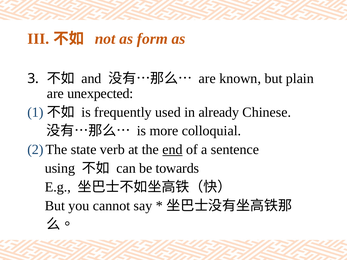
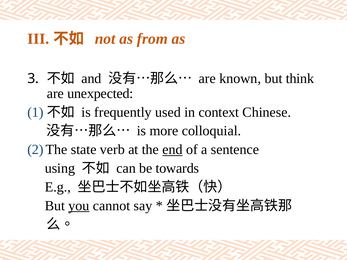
form: form -> from (152, 39)
plain: plain -> think (300, 78)
already: already -> context (219, 112)
you underline: none -> present (79, 206)
